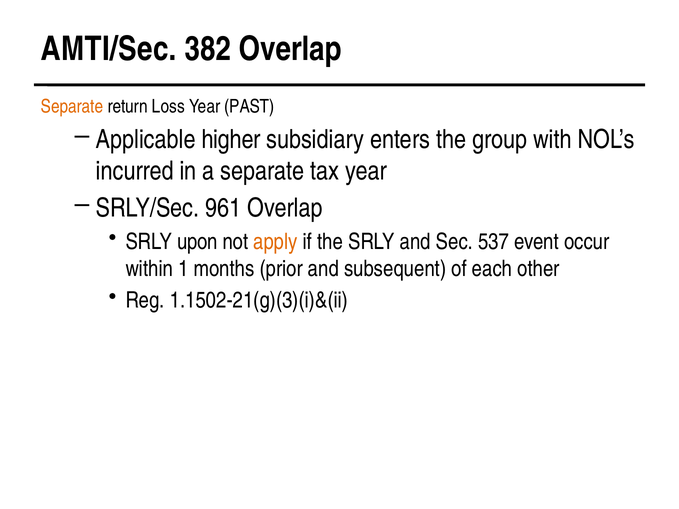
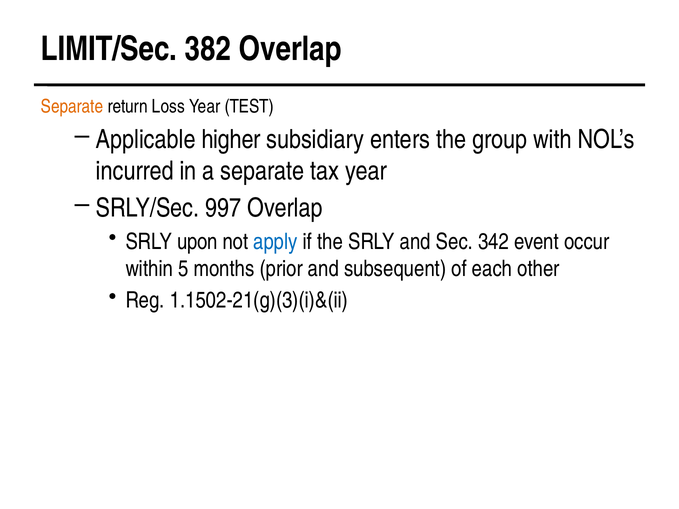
AMTI/Sec: AMTI/Sec -> LIMIT/Sec (109, 49)
PAST: PAST -> TEST (249, 107)
961: 961 -> 997 (223, 208)
apply colour: orange -> blue (276, 242)
537: 537 -> 342 (494, 242)
1: 1 -> 5 (183, 269)
